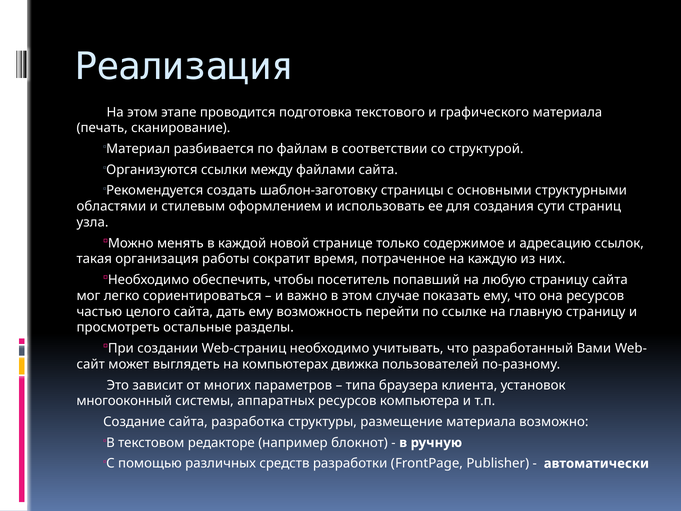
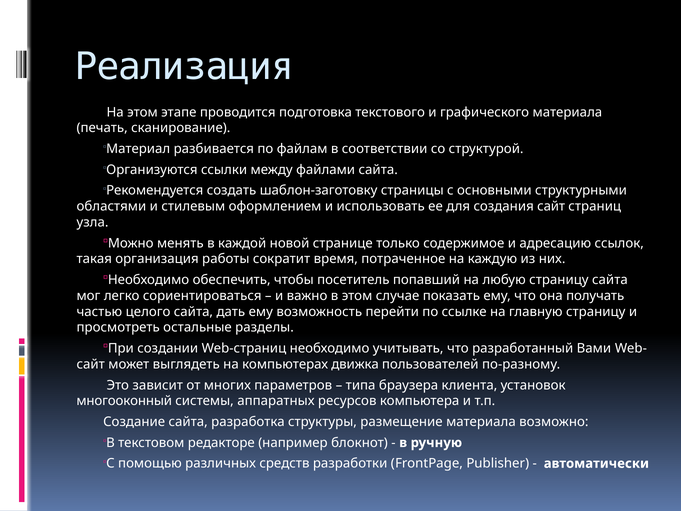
создания сути: сути -> сайт (551, 206)
она ресурсов: ресурсов -> получать (595, 296)
